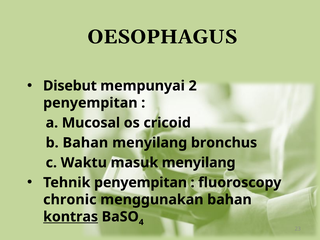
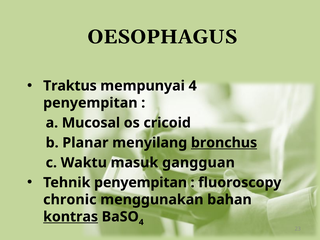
Disebut: Disebut -> Traktus (70, 86)
mempunyai 2: 2 -> 4 (193, 86)
b Bahan: Bahan -> Planar (85, 143)
bronchus underline: none -> present (224, 143)
masuk menyilang: menyilang -> gangguan (198, 163)
